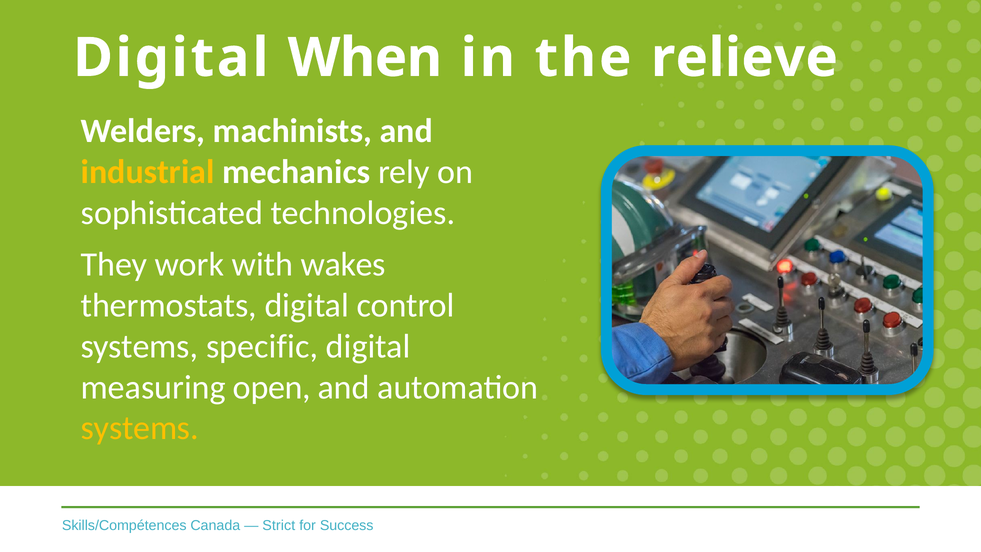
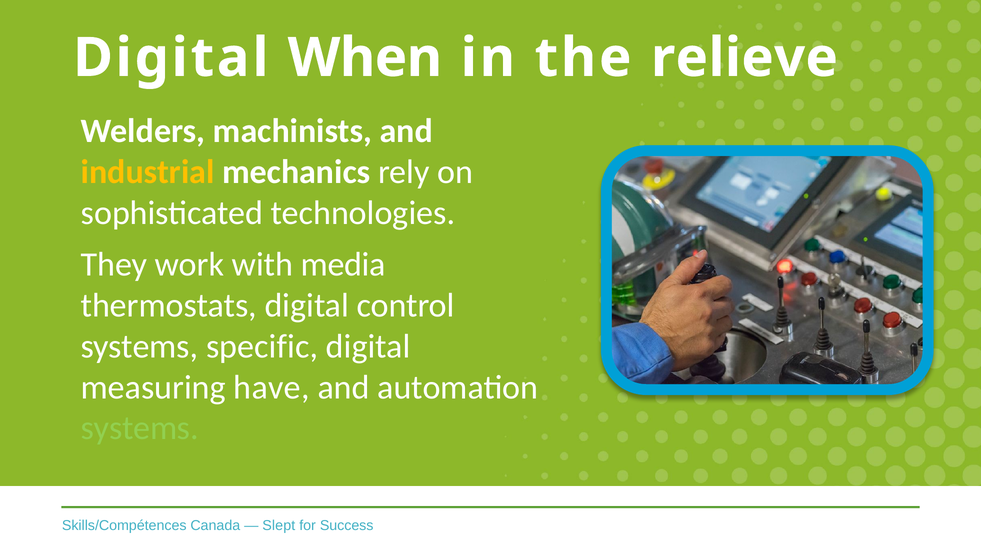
wakes: wakes -> media (343, 265)
open: open -> have (271, 387)
systems colour: yellow -> light green (140, 428)
Strict: Strict -> Slept (279, 525)
